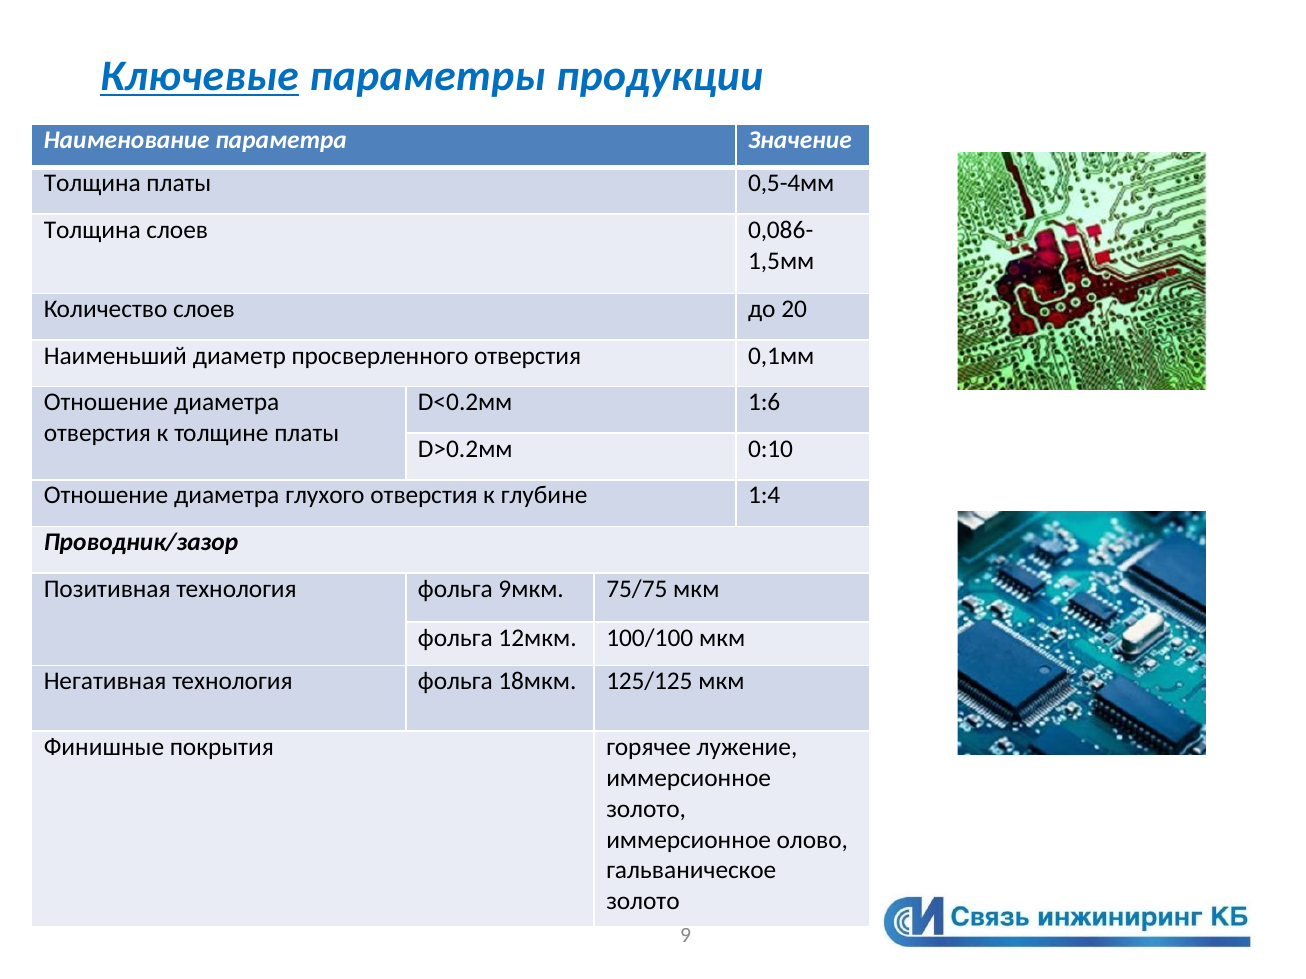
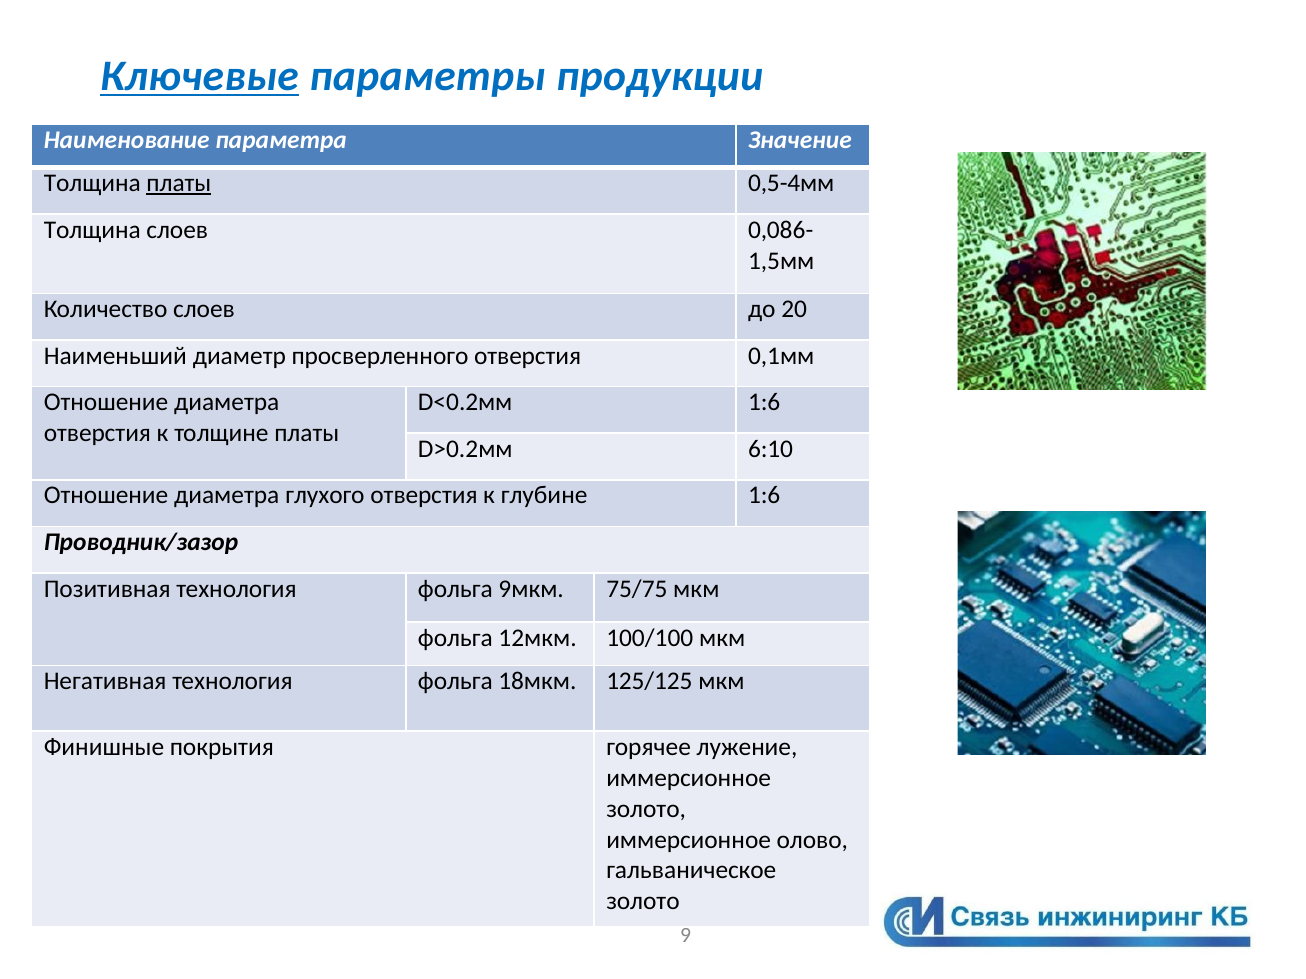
платы underline: none -> present (179, 183)
0:10: 0:10 -> 6:10 (771, 449)
глубине 1:4: 1:4 -> 1:6 (764, 496)
